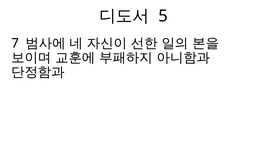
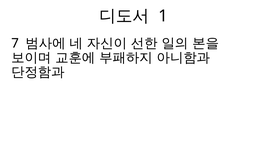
5: 5 -> 1 (163, 16)
